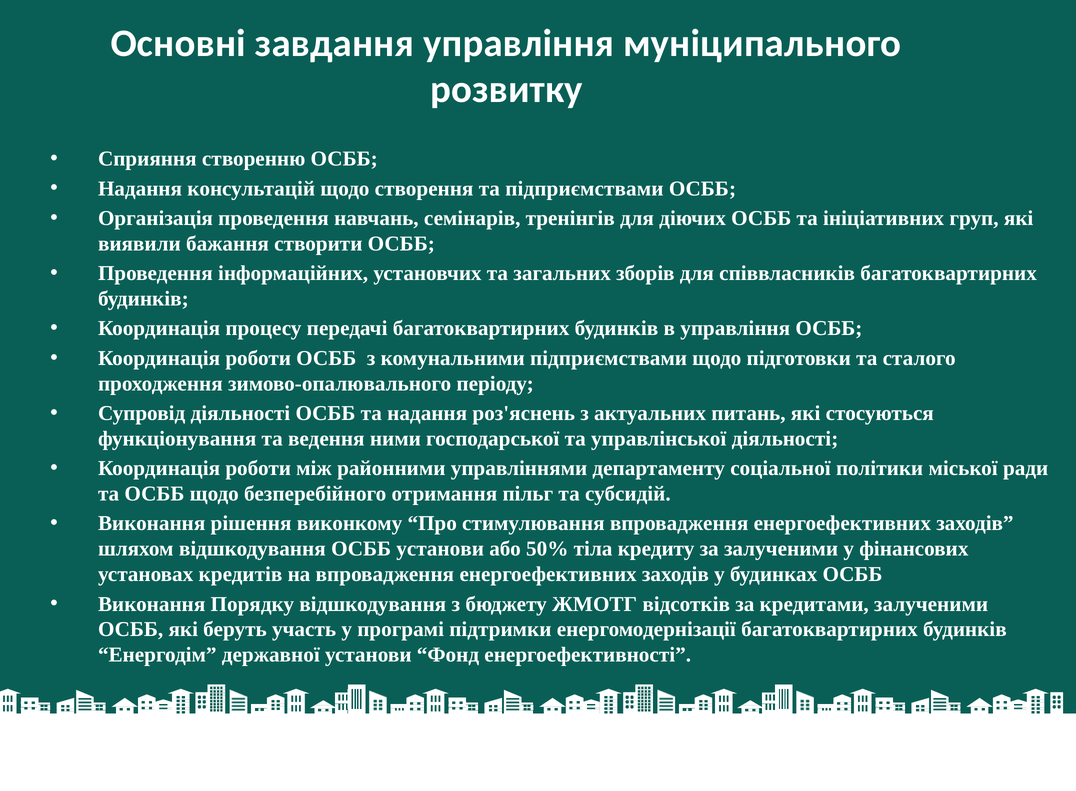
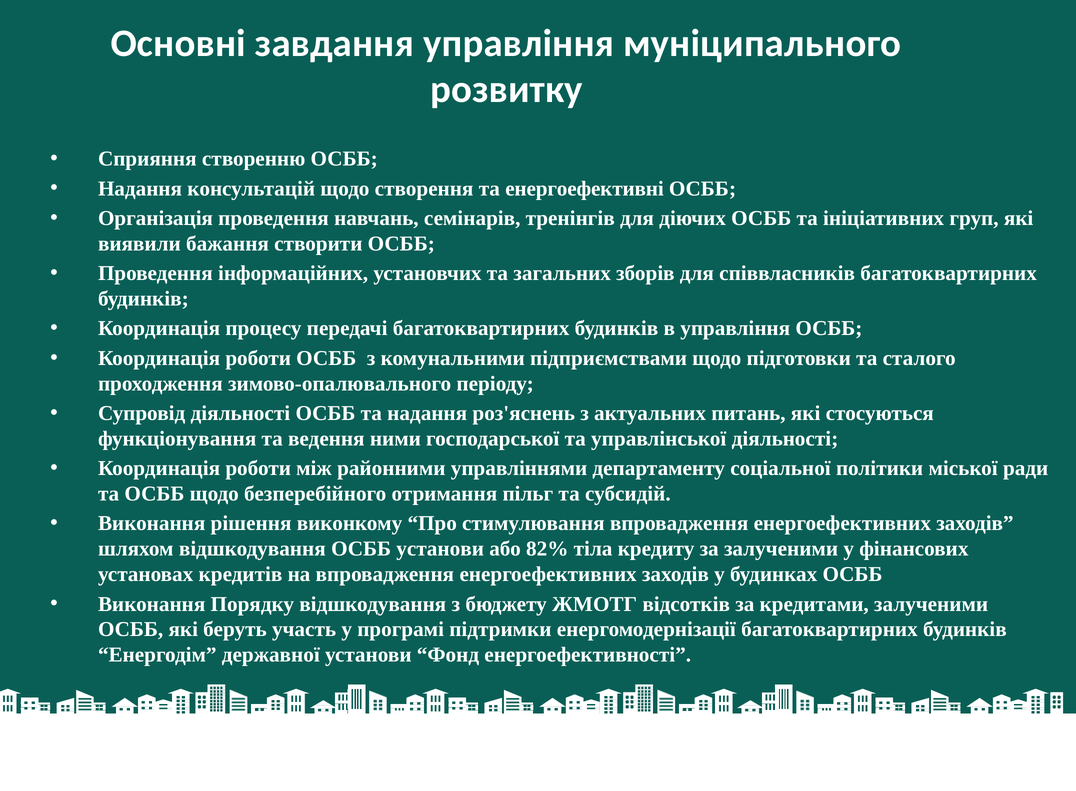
та підприємствами: підприємствами -> енергоефективні (585, 189)
50%: 50% -> 82% (547, 549)
